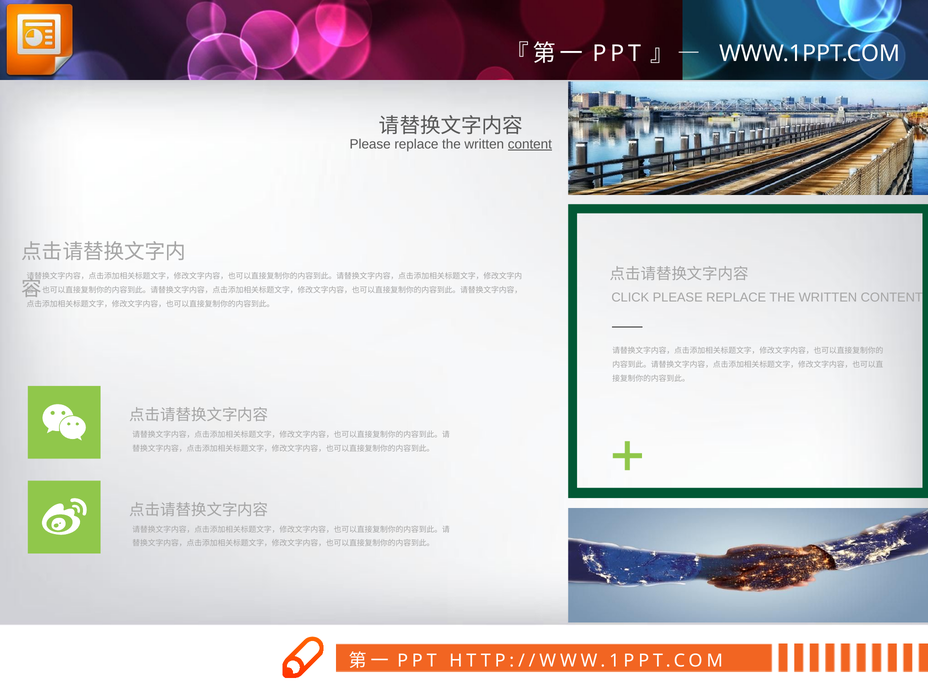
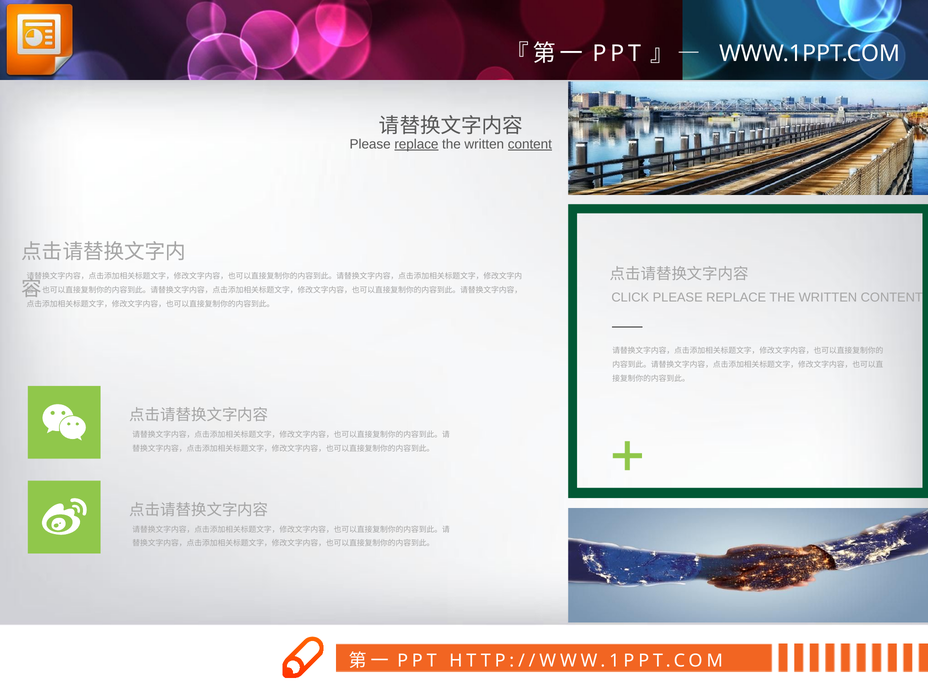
replace underline: none -> present (416, 144)
